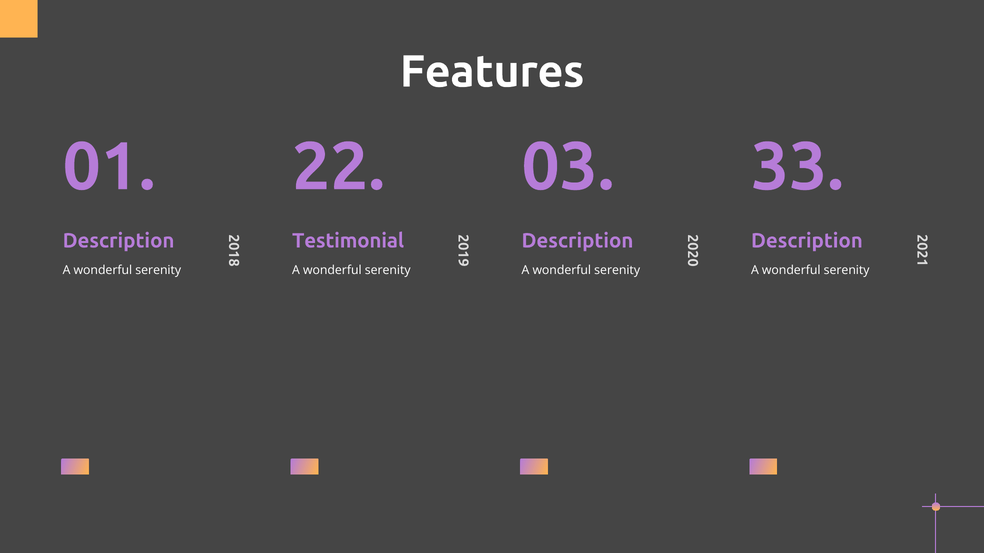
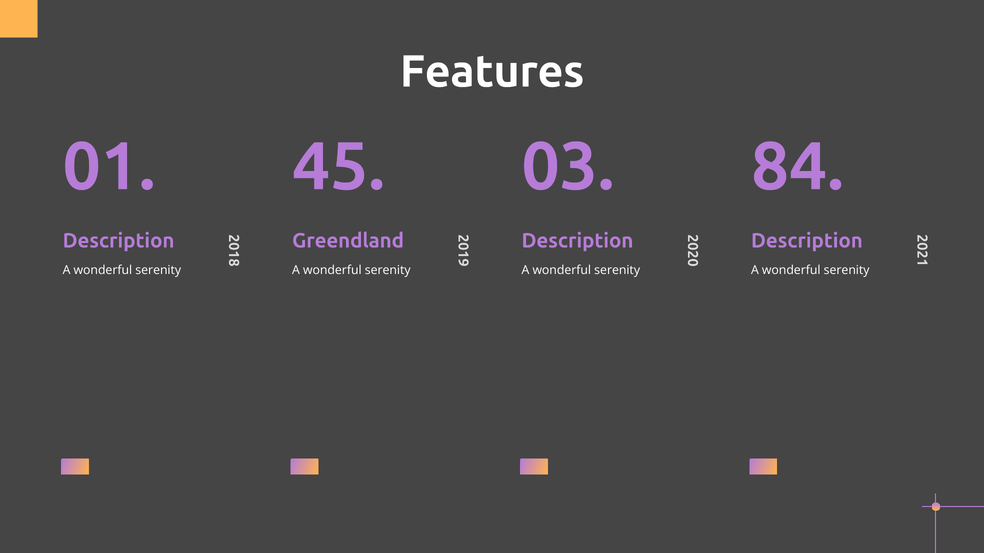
22: 22 -> 45 (339, 167)
33: 33 -> 84 (797, 167)
Testimonial: Testimonial -> Greendland (348, 241)
